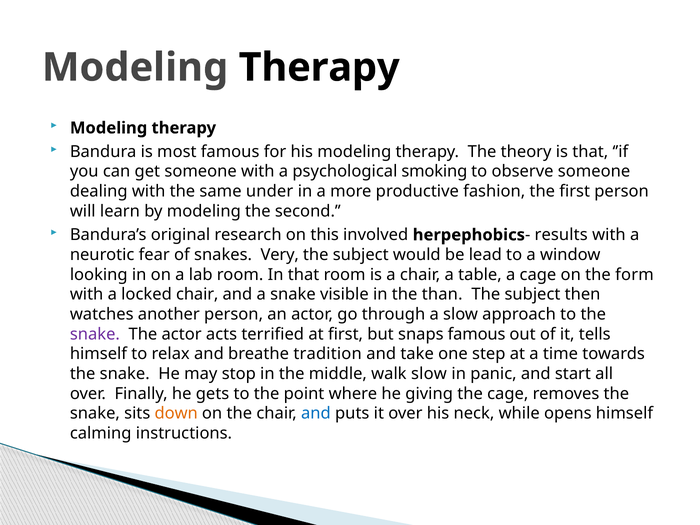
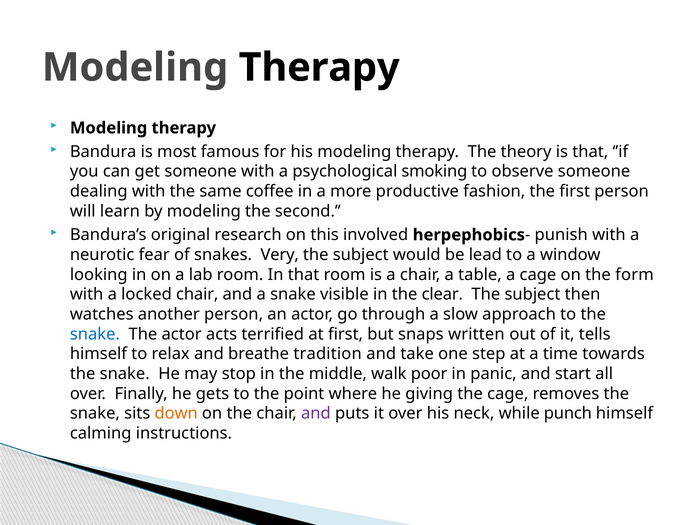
under: under -> coffee (270, 191)
results: results -> punish (561, 235)
than: than -> clear (442, 294)
snake colour: purple -> blue (95, 334)
snaps famous: famous -> written (476, 334)
walk slow: slow -> poor (429, 374)
and colour: blue -> purple (316, 413)
opens: opens -> punch (568, 413)
